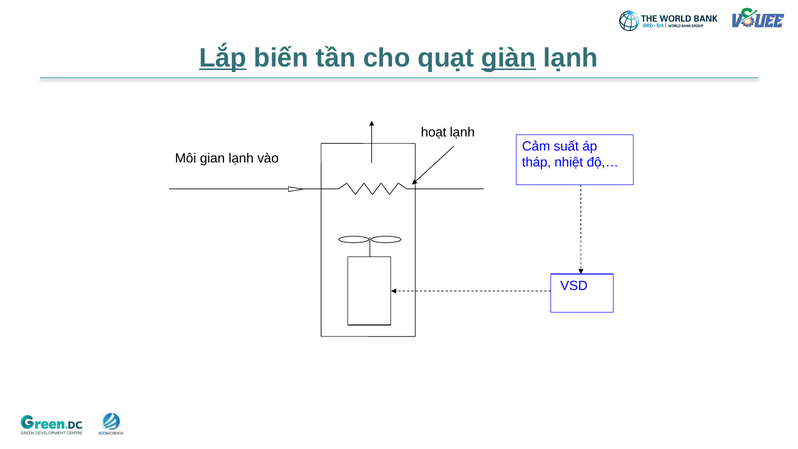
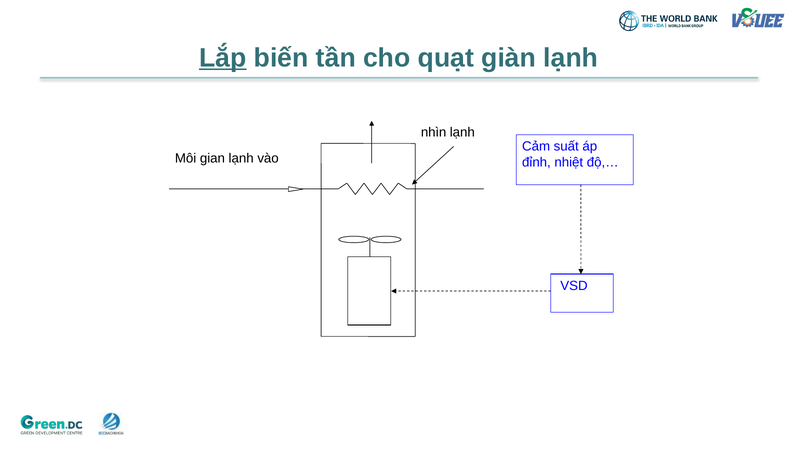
giàn underline: present -> none (509, 58)
hoạt: hoạt -> nhìn (434, 133)
tháp: tháp -> đỉnh (536, 162)
